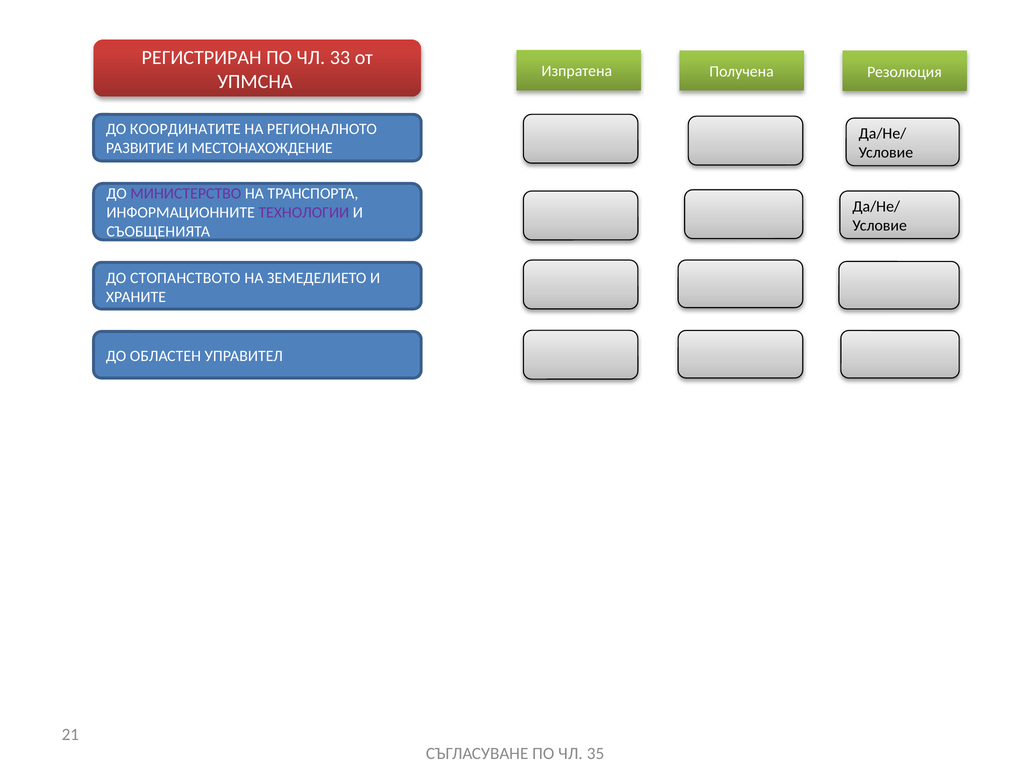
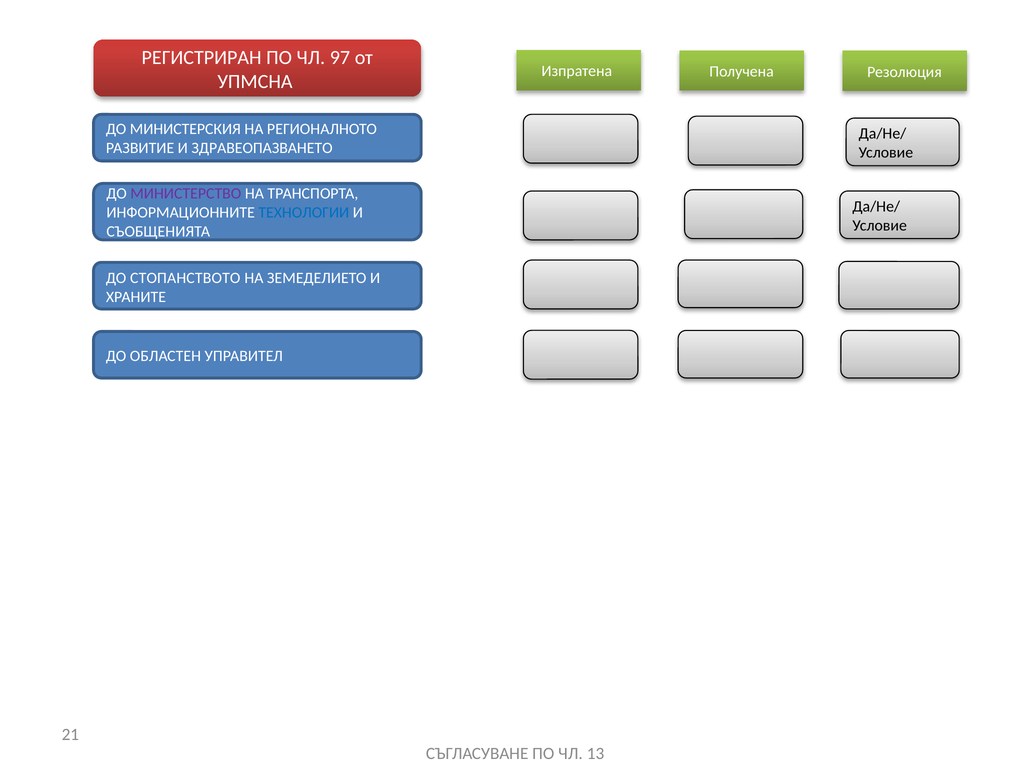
33: 33 -> 97 (340, 58)
КООРДИНАТИТЕ: КООРДИНАТИТЕ -> МИНИСТЕРСКИЯ (185, 129)
МЕСТОНАХОЖДЕНИЕ: МЕСТОНАХОЖДЕНИЕ -> ЗДРАВЕОПАЗВАНЕТО (262, 148)
ТЕХНОЛОГИИ colour: purple -> blue (304, 213)
35: 35 -> 13 (596, 754)
